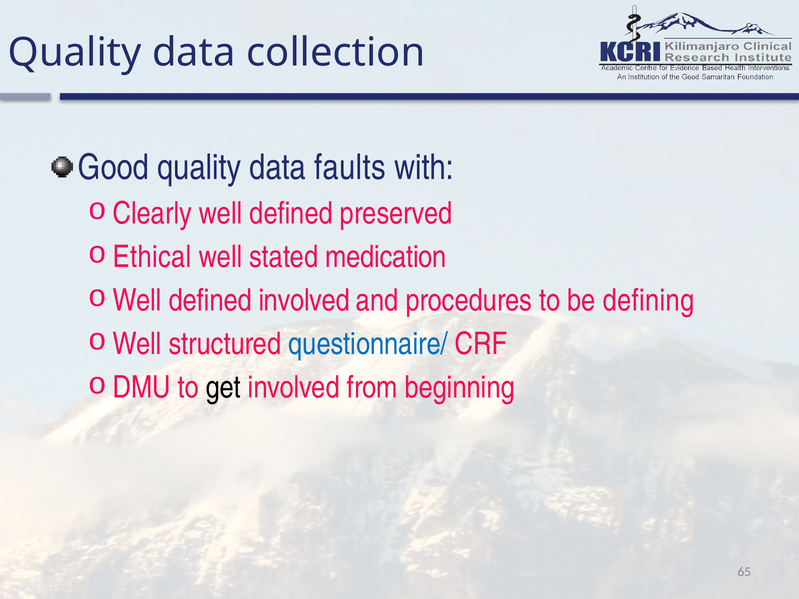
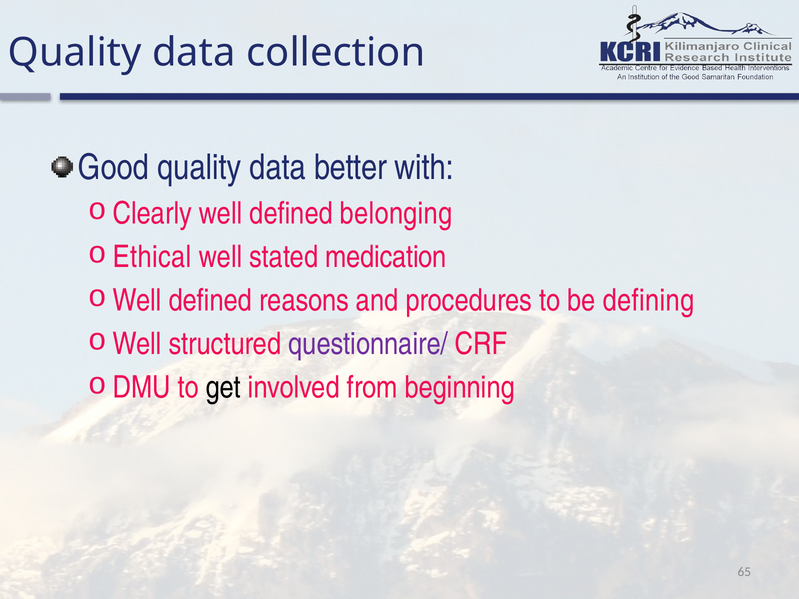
faults: faults -> better (350, 168)
preserved: preserved -> belonging (396, 213)
defined involved: involved -> reasons (304, 301)
questionnaire/ colour: blue -> purple (368, 344)
